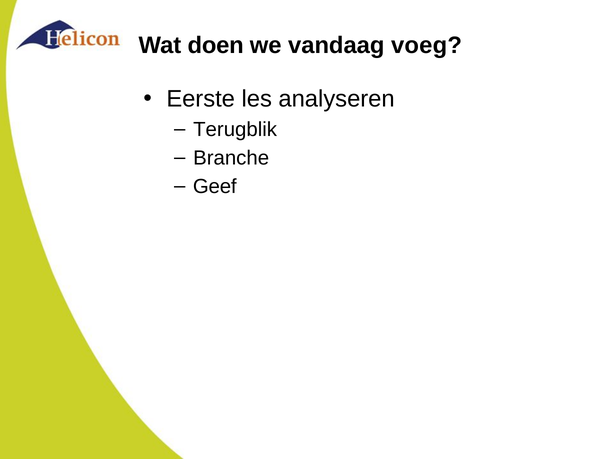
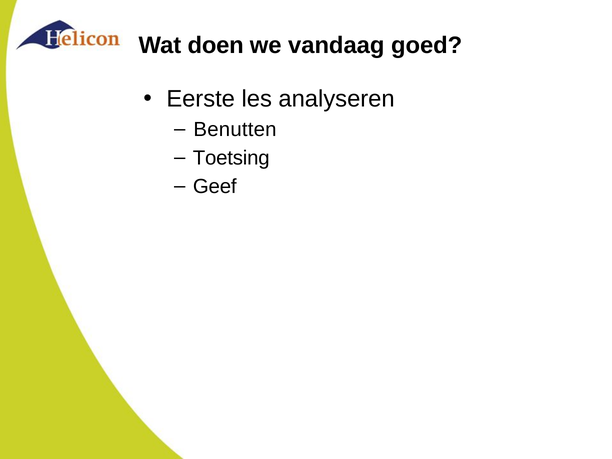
voeg: voeg -> goed (427, 46)
Terugblik: Terugblik -> Benutten (235, 129)
Branche: Branche -> Toetsing (231, 158)
